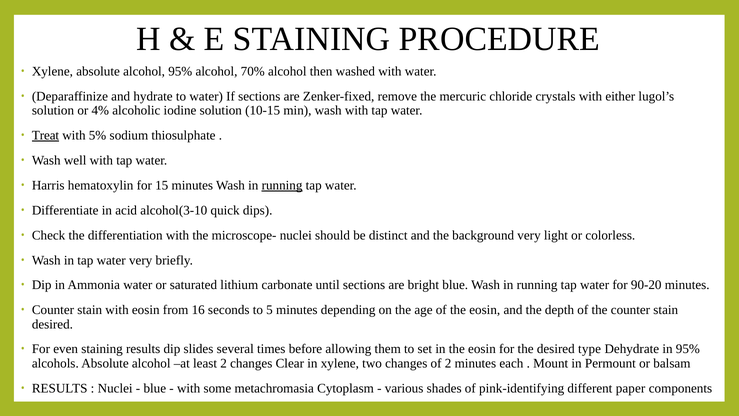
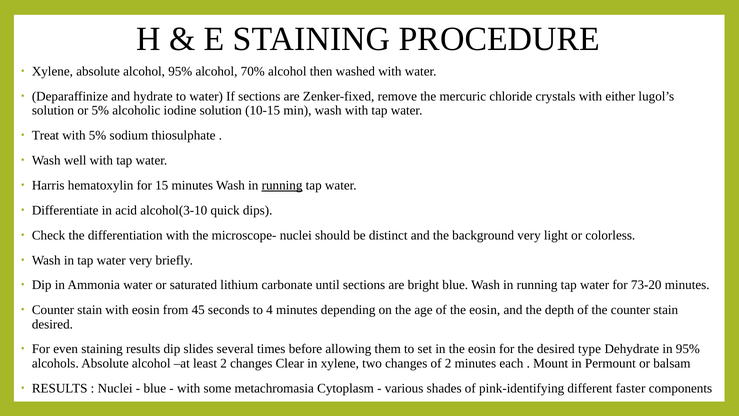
or 4%: 4% -> 5% (100, 110)
Treat underline: present -> none (45, 135)
90-20: 90-20 -> 73-20 (646, 285)
16: 16 -> 45 (198, 310)
5: 5 -> 4 (269, 310)
paper: paper -> faster (631, 388)
